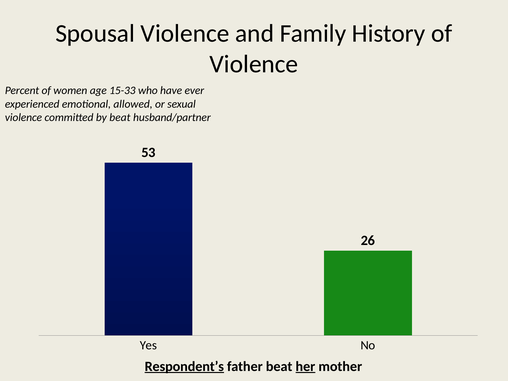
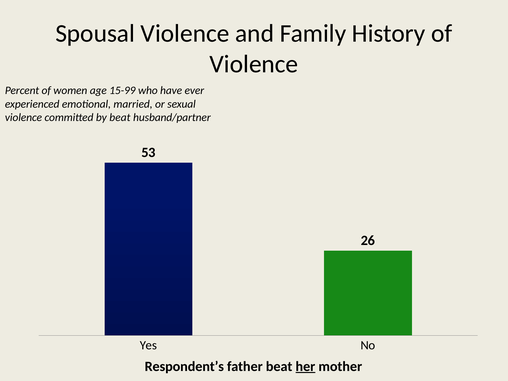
15-33: 15-33 -> 15-99 (122, 90)
allowed: allowed -> married (133, 104)
Respondent’s underline: present -> none (184, 367)
